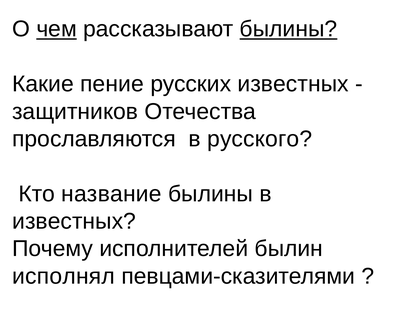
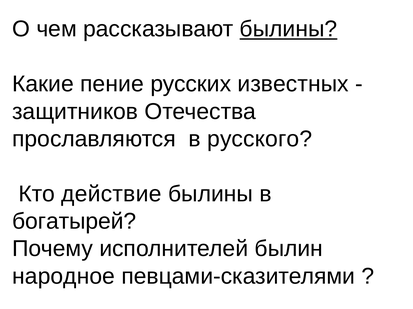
чем underline: present -> none (57, 29)
название: название -> действие (111, 194)
известных: известных -> богатырей (74, 222)
исполнял: исполнял -> народное (64, 277)
